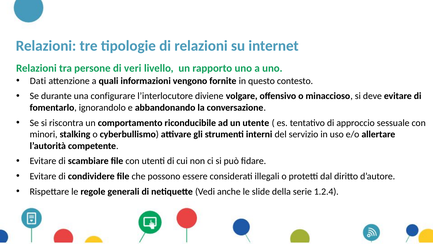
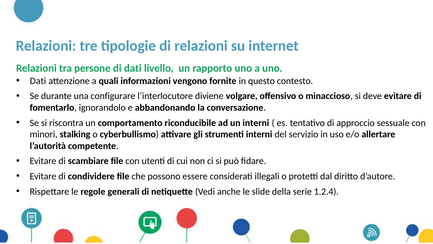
di veri: veri -> dati (133, 68)
un utente: utente -> interni (256, 123)
